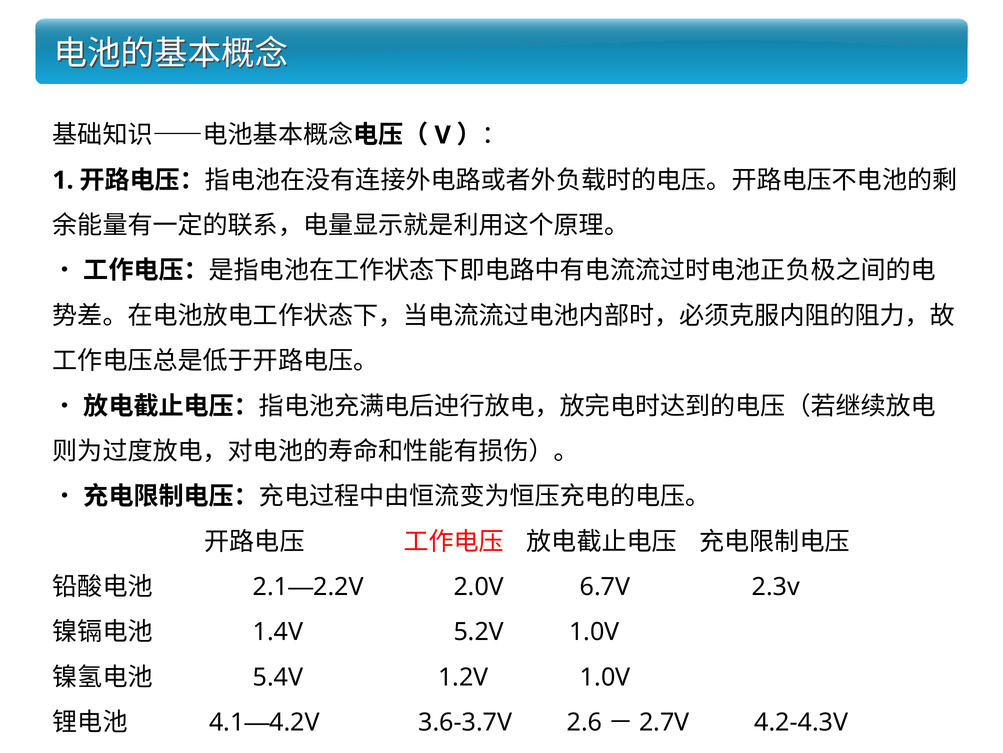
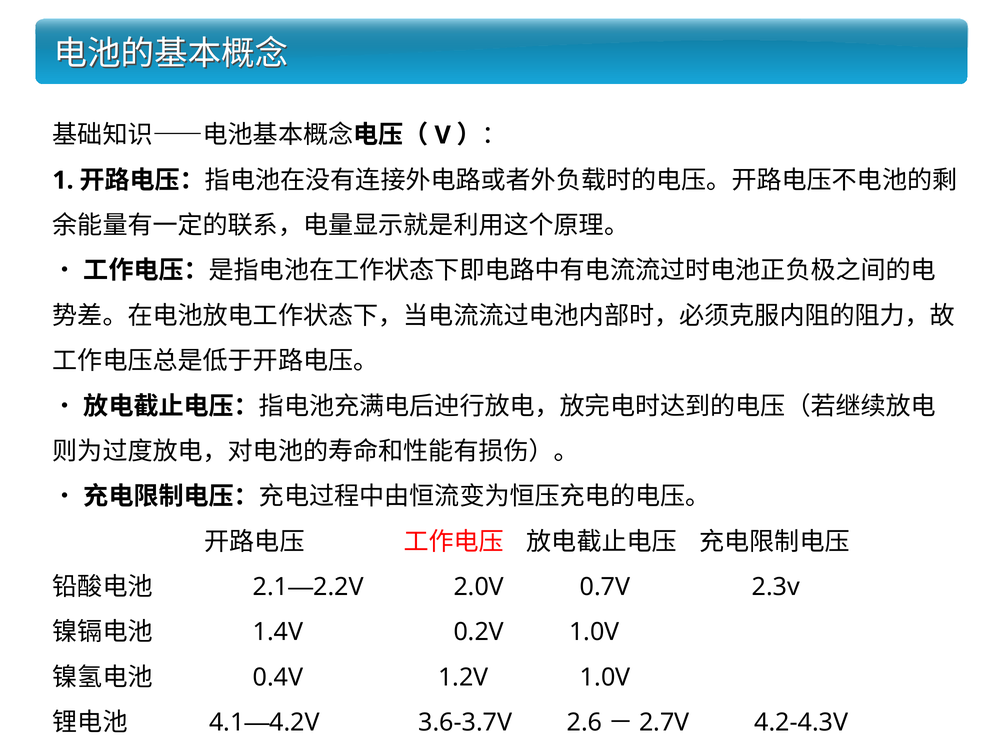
6.7V: 6.7V -> 0.7V (605, 586)
5.2V: 5.2V -> 0.2V (479, 632)
5.4V: 5.4V -> 0.4V (278, 677)
